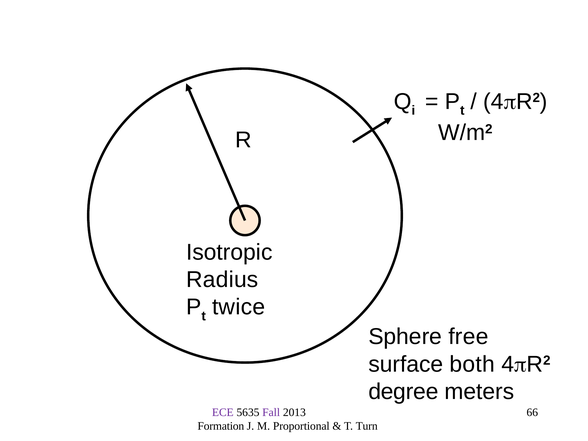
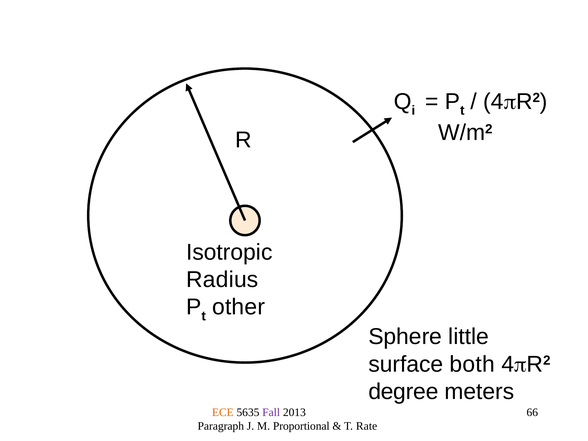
twice: twice -> other (239, 307)
free: free -> little (469, 337)
ECE colour: purple -> orange (223, 412)
Formation: Formation -> Paragraph (221, 426)
Turn: Turn -> Rate (367, 426)
